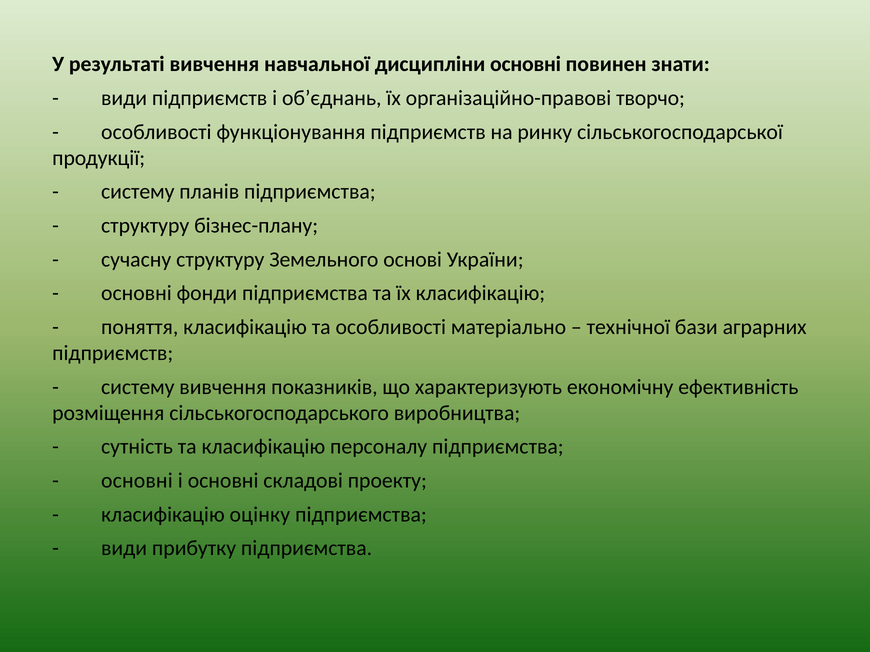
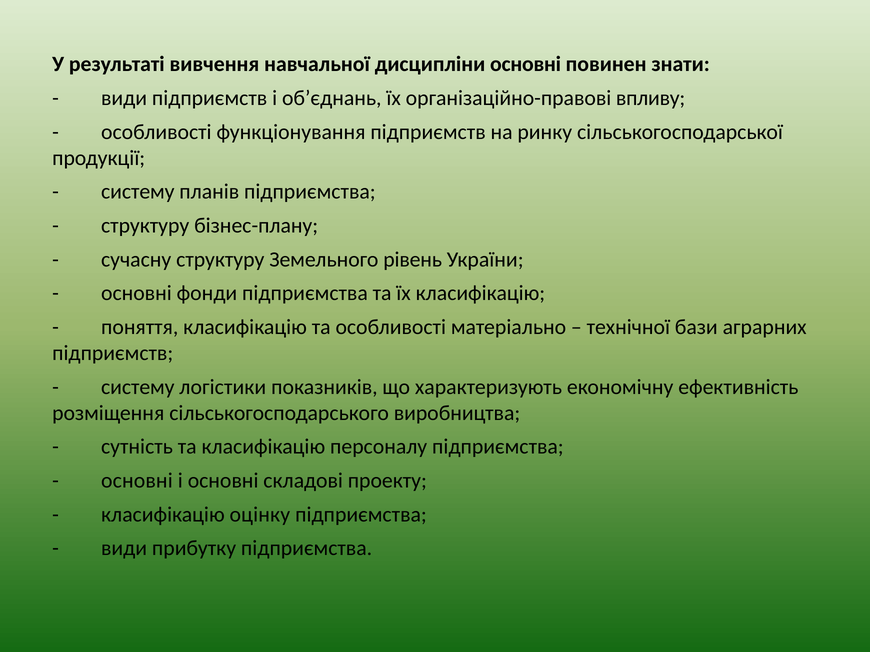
творчо: творчо -> впливу (651, 98)
основі: основі -> рівень (413, 260)
систему вивчення: вивчення -> логістики (223, 387)
